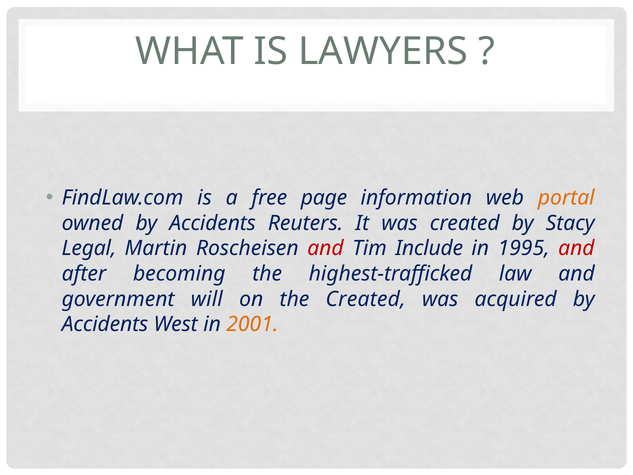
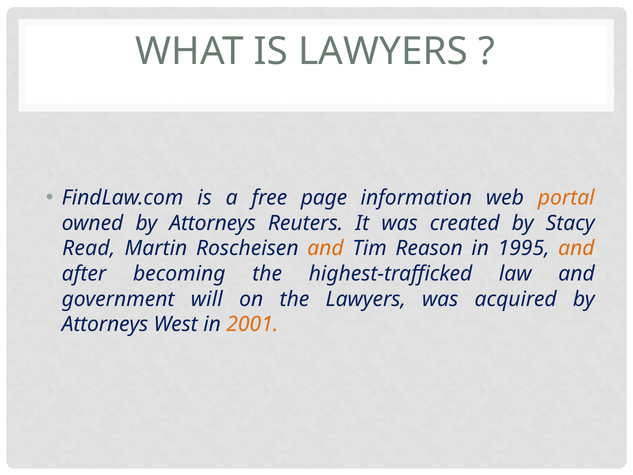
owned by Accidents: Accidents -> Attorneys (213, 223)
Legal: Legal -> Read (89, 248)
and colour: red -> orange (325, 248)
Include: Include -> Reason (429, 248)
and colour: red -> orange (576, 248)
the Created: Created -> Lawyers (366, 299)
Accidents: Accidents -> Attorneys (105, 324)
